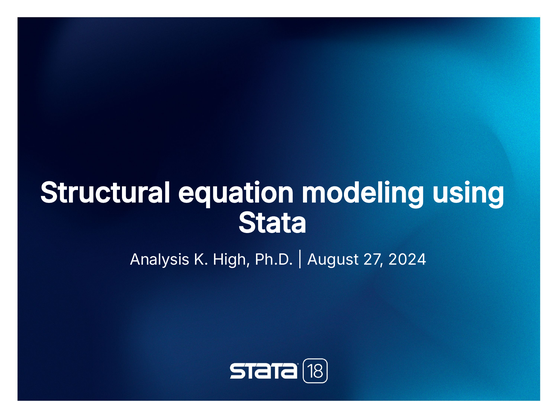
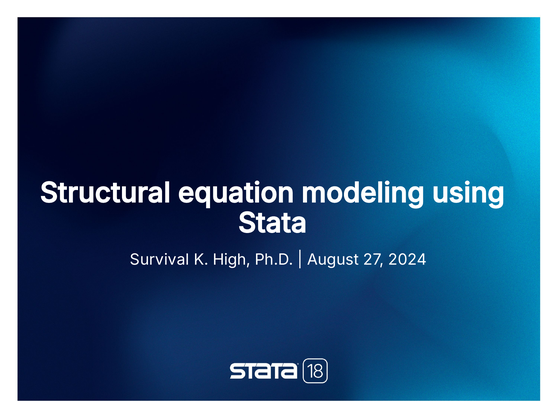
Analysis: Analysis -> Survival (160, 259)
